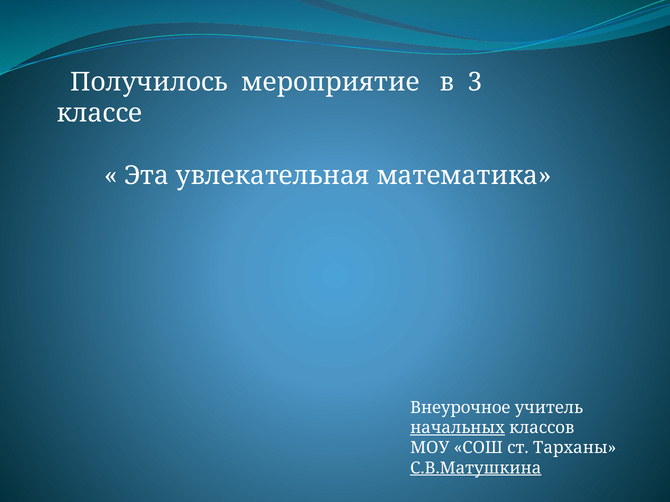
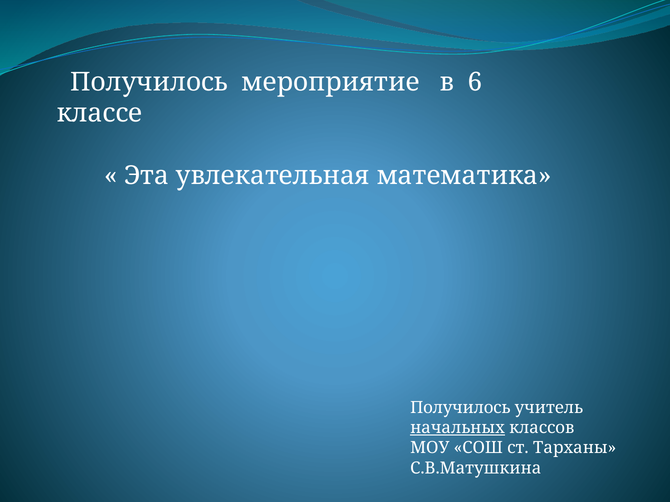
3: 3 -> 6 (475, 82)
Внеурочное: Внеурочное -> Получилось (460, 408)
С.В.Матушкина underline: present -> none (476, 469)
